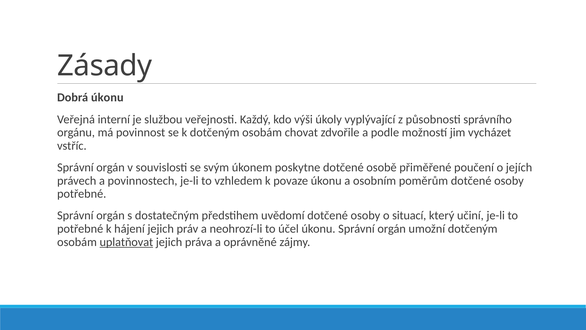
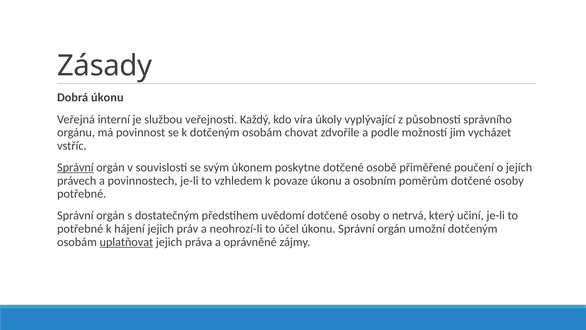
výši: výši -> víra (303, 119)
Správní underline: none -> present (75, 167)
situací: situací -> netrvá (409, 215)
